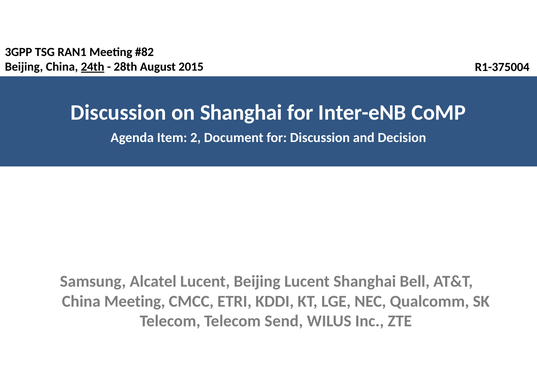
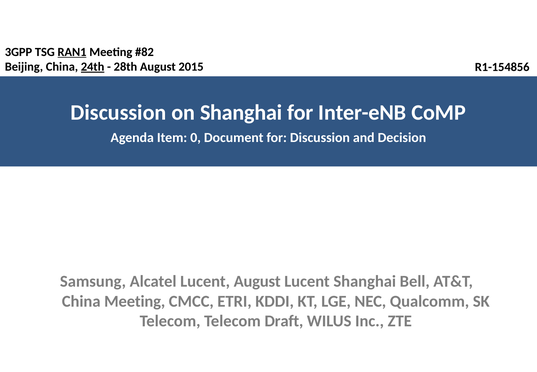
RAN1 underline: none -> present (72, 52)
R1-375004: R1-375004 -> R1-154856 (502, 67)
2: 2 -> 0 (196, 138)
Lucent Beijing: Beijing -> August (257, 281)
Send: Send -> Draft (284, 321)
